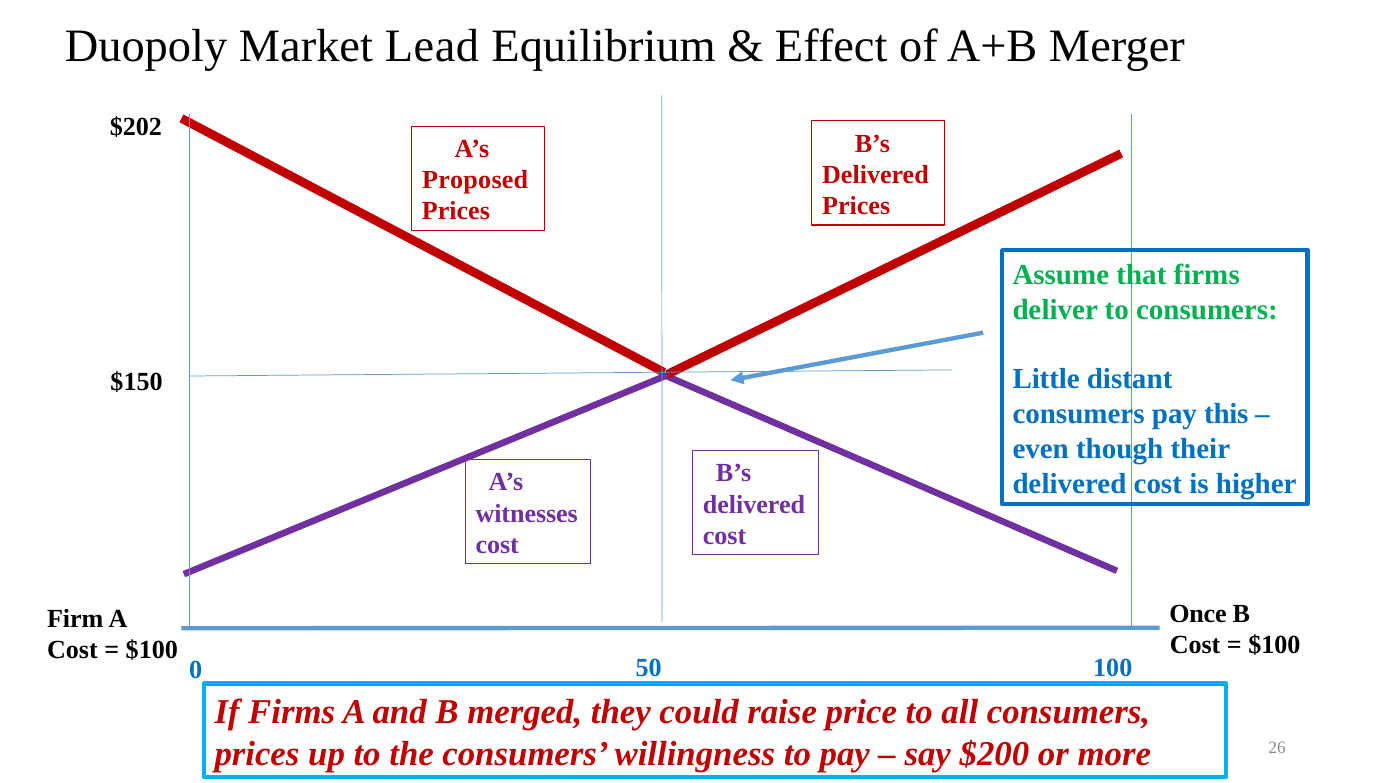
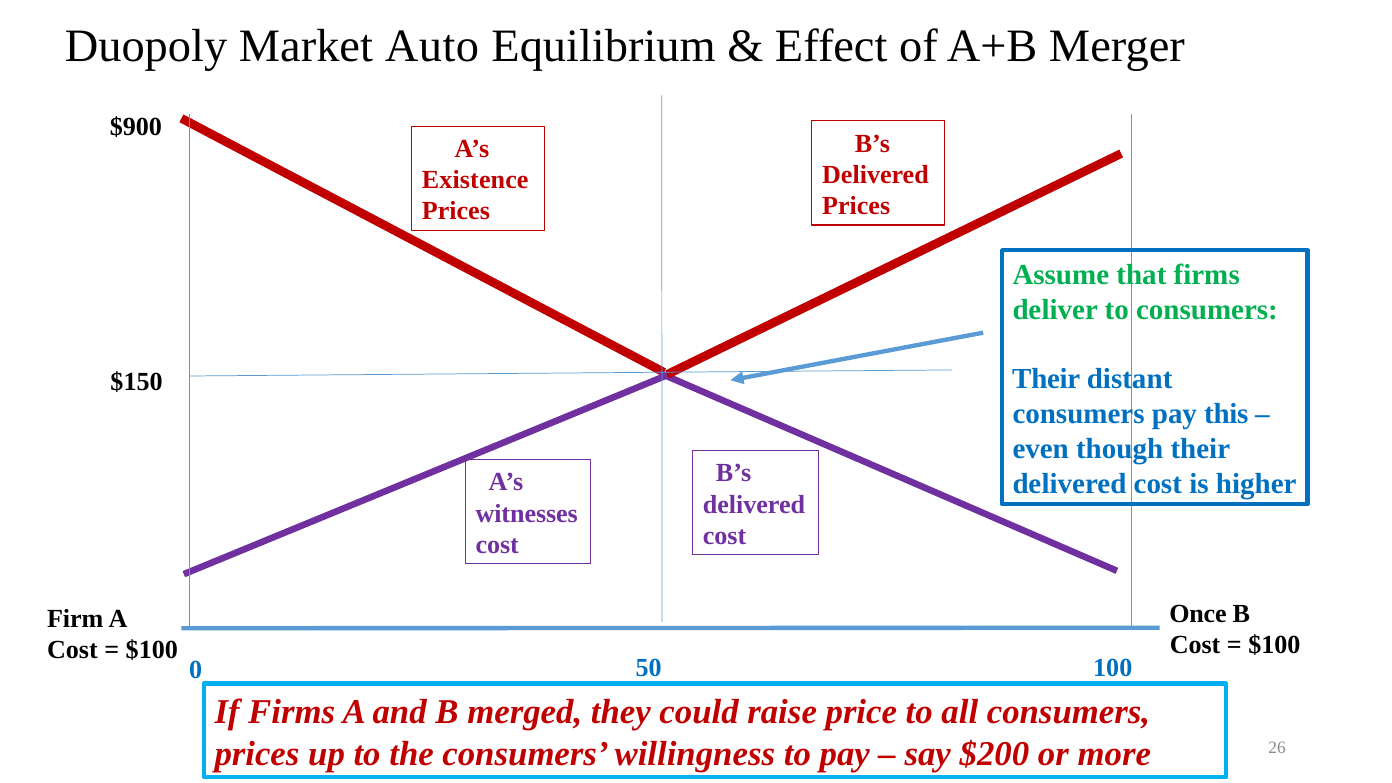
Lead: Lead -> Auto (432, 46)
$202: $202 -> $900 (136, 127)
Proposed: Proposed -> Existence (475, 180)
Little: Little -> Their (1046, 379)
